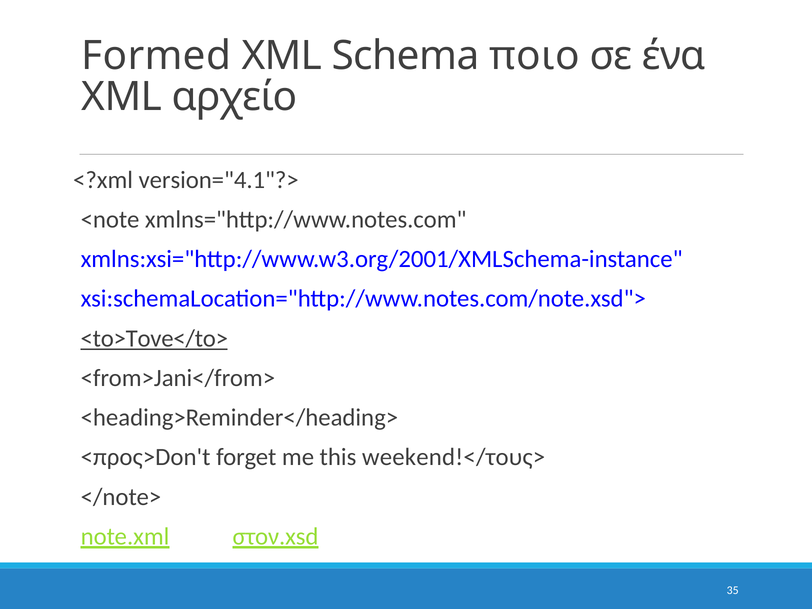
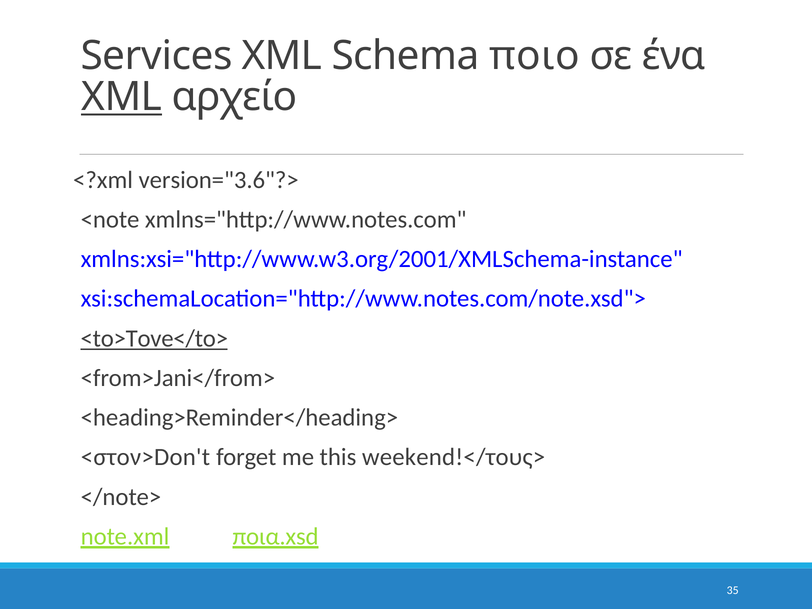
Formed: Formed -> Services (157, 56)
XML underline: none -> present (122, 97)
version="4.1"?>: version="4.1"?> -> version="3.6"?> (219, 180)
<προς>Don't: <προς>Don't -> <στον>Don't (145, 457)
στον.xsd: στον.xsd -> ποια.xsd (276, 537)
